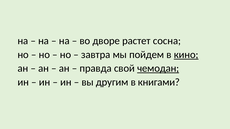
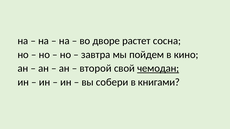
кино underline: present -> none (186, 55)
правда: правда -> второй (96, 69)
другим: другим -> собери (112, 82)
